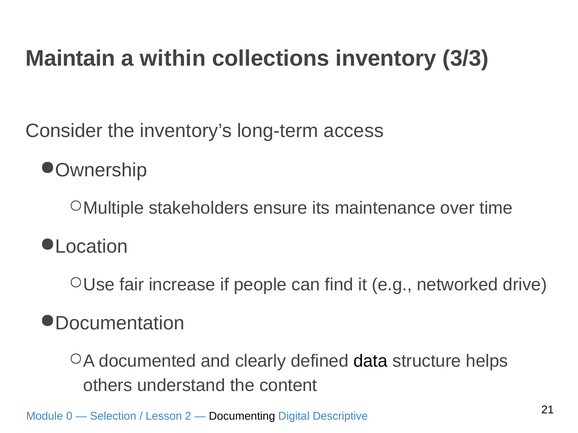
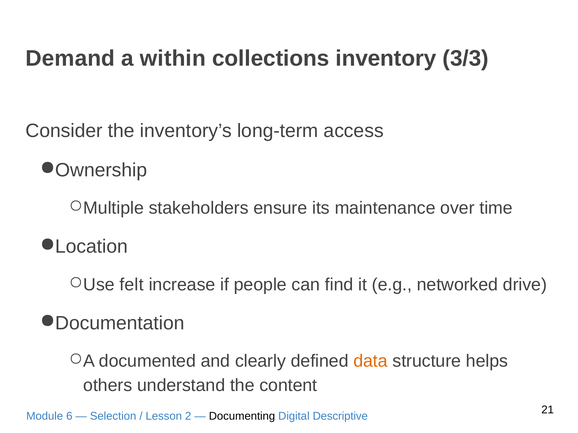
Maintain: Maintain -> Demand (70, 58)
fair: fair -> felt (132, 285)
data colour: black -> orange (371, 361)
0: 0 -> 6 (69, 417)
